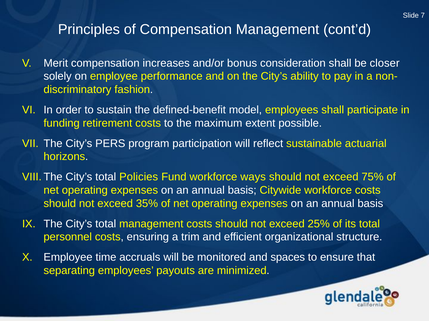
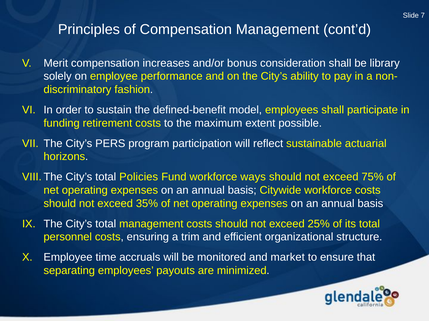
closer: closer -> library (385, 63)
spaces: spaces -> market (288, 258)
